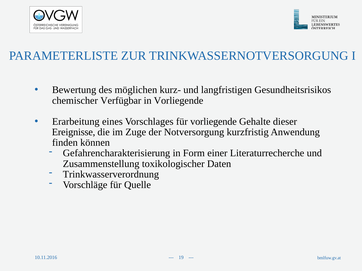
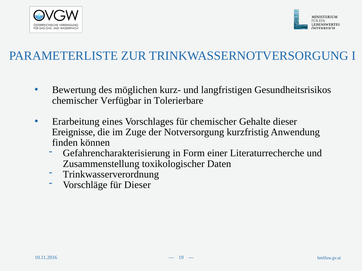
in Vorliegende: Vorliegende -> Tolerierbare (179, 101)
für vorliegende: vorliegende -> chemischer (213, 122)
für Quelle: Quelle -> Dieser (137, 185)
